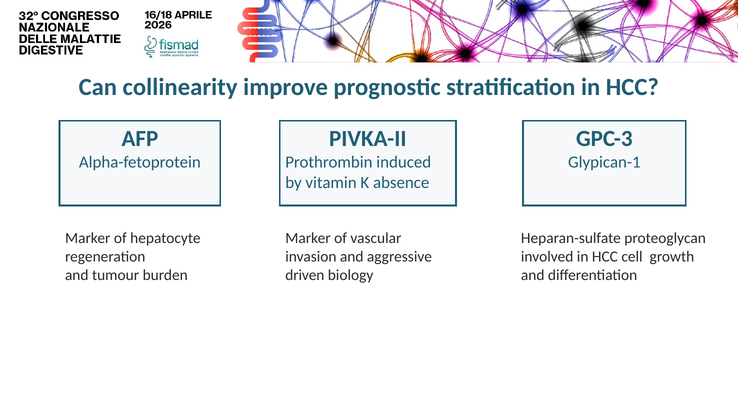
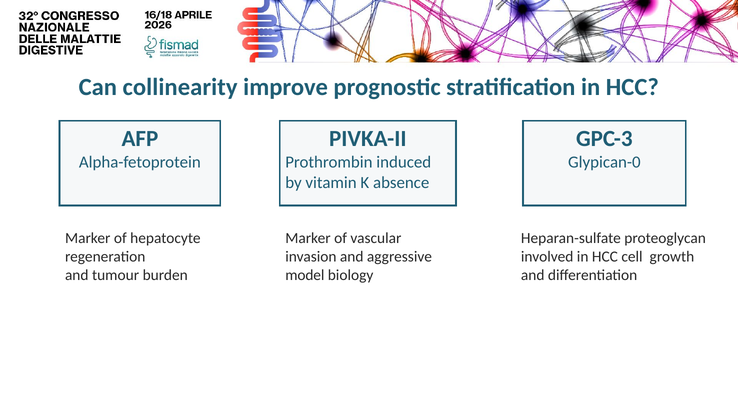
Glypican-1: Glypican-1 -> Glypican-0 (604, 162)
driven: driven -> model (305, 275)
